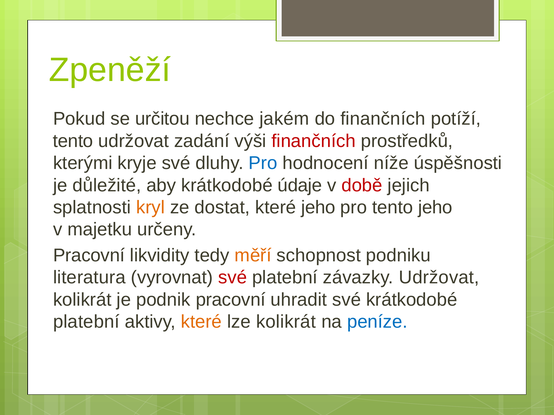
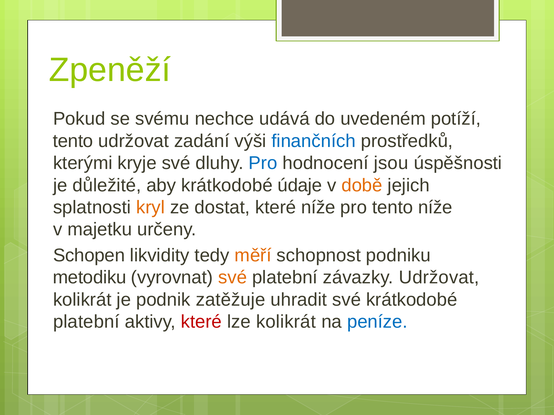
určitou: určitou -> svému (162, 119)
jakém: jakém -> udává (284, 119)
do finančních: finančních -> uvedeném (383, 119)
finančních colour: red -> blue (314, 141)
níže: níže -> jsou (391, 163)
době colour: red -> orange (362, 186)
které jeho: jeho -> níže (318, 208)
tento jeho: jeho -> níže (435, 208)
Pracovní: Pracovní -> Schopen (89, 256)
literatura: literatura -> metodiku (90, 278)
své colour: red -> orange (233, 278)
podnik pracovní: pracovní -> zatěžuje (231, 300)
které colour: orange -> red (201, 322)
